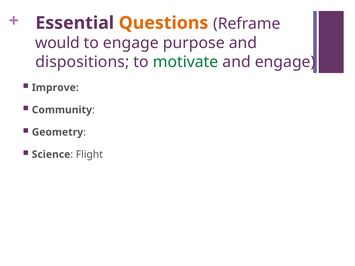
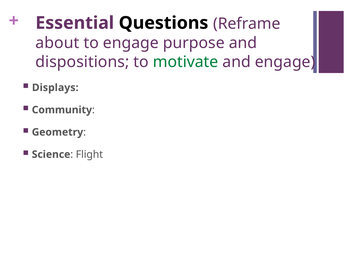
Questions colour: orange -> black (164, 23)
would: would -> about (57, 43)
Improve: Improve -> Displays (55, 88)
